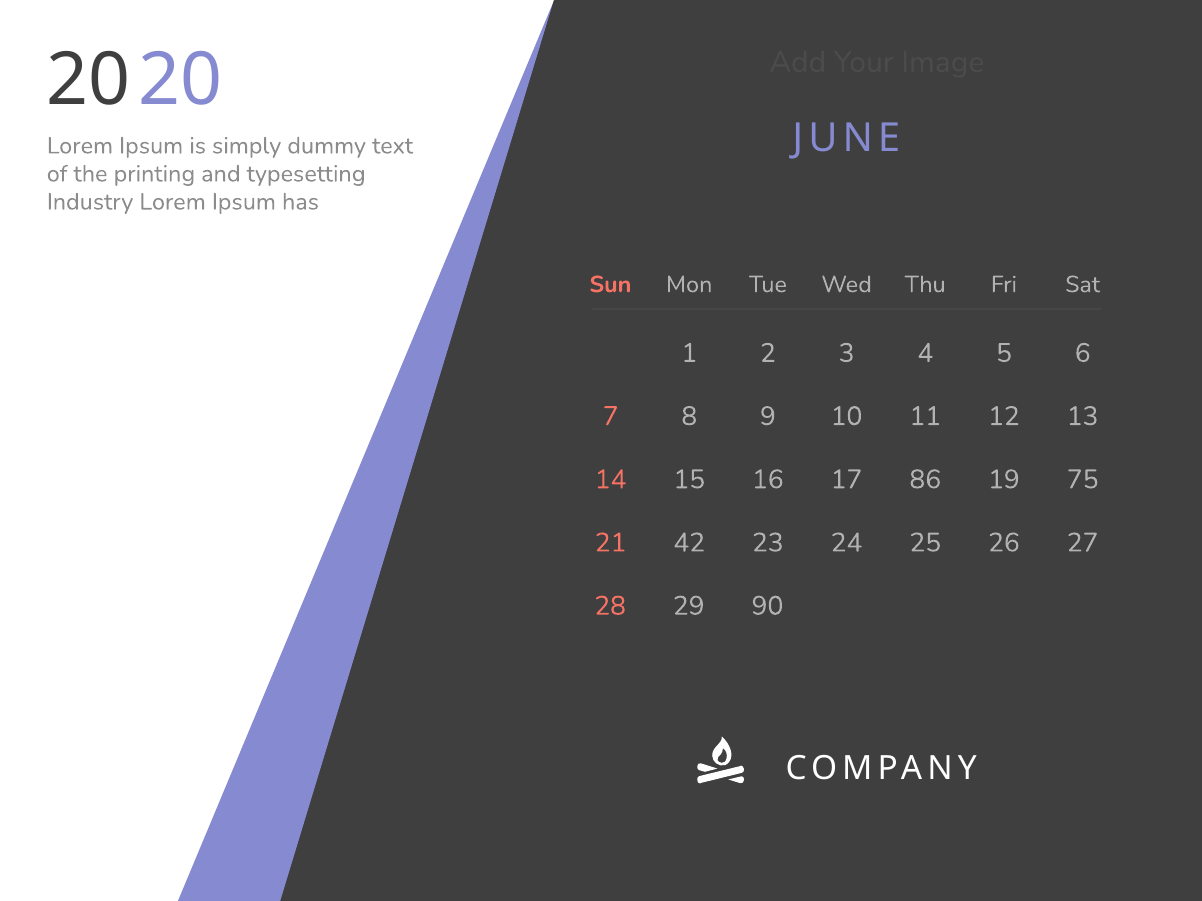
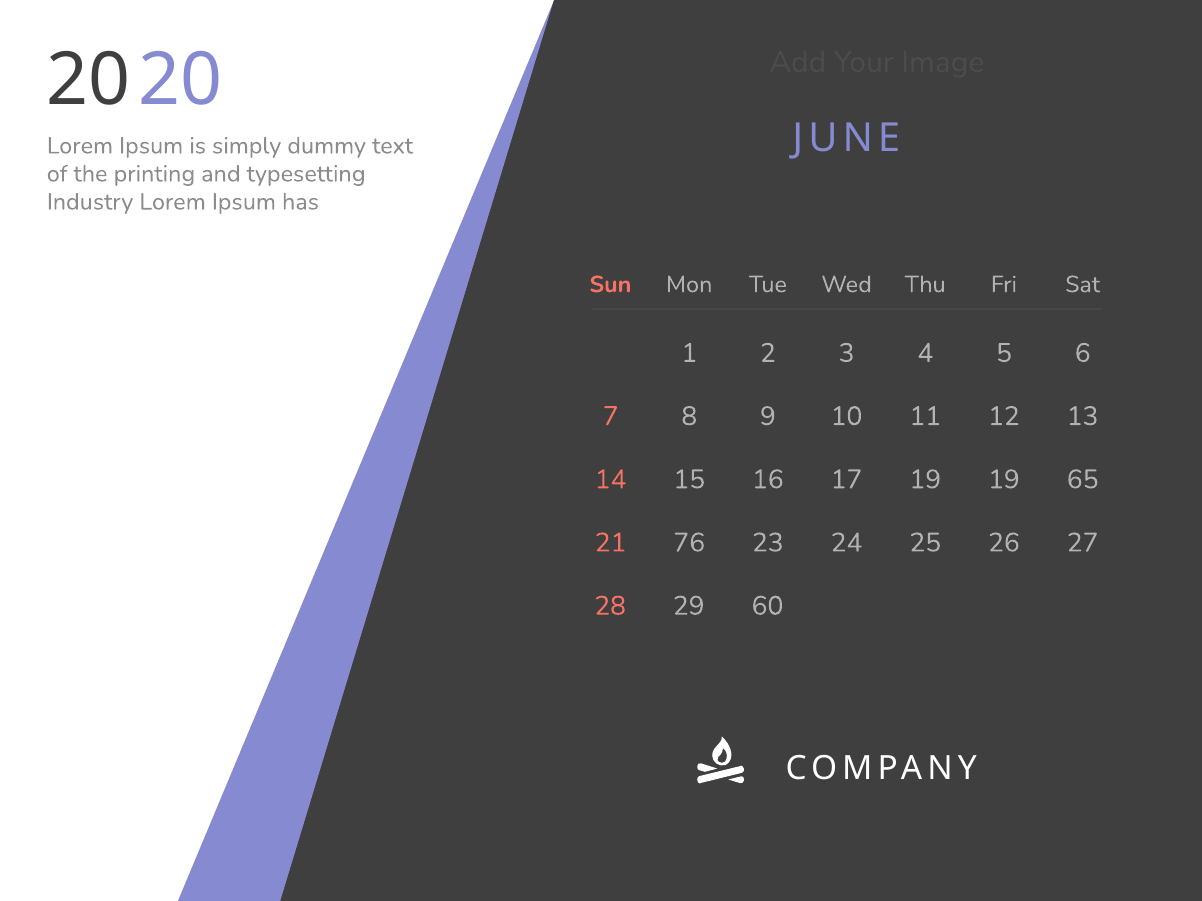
17 86: 86 -> 19 (925, 480)
75: 75 -> 65 (1083, 480)
42: 42 -> 76 (689, 543)
90: 90 -> 60 (767, 606)
